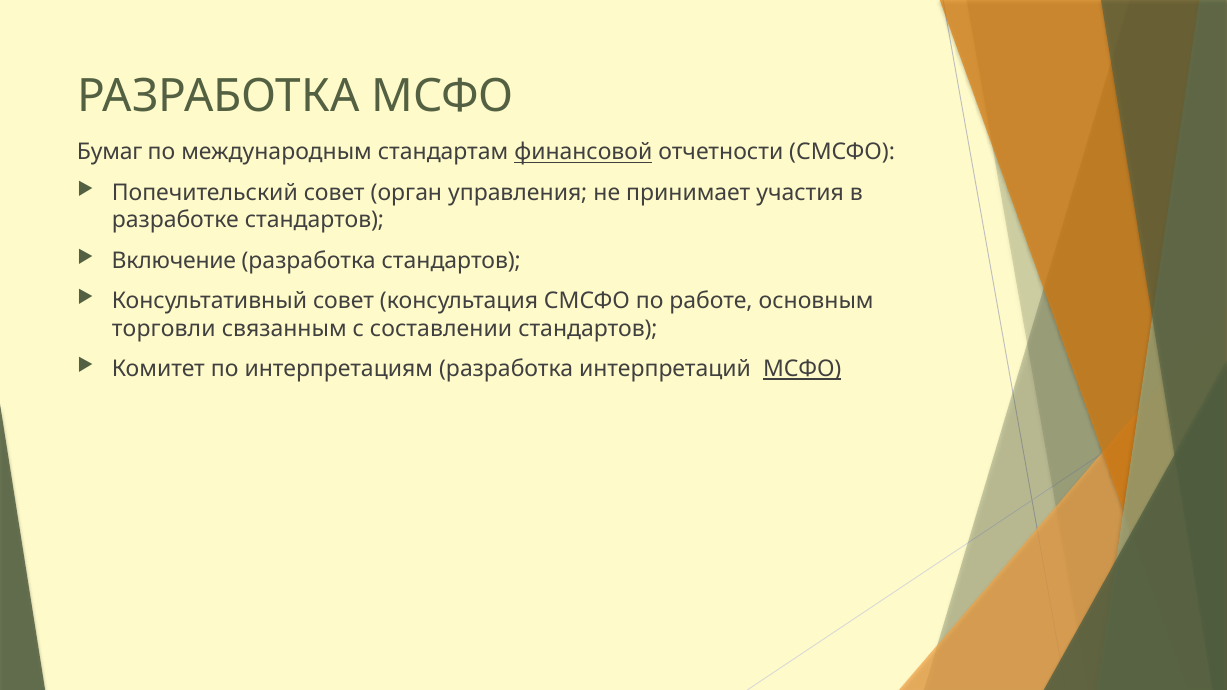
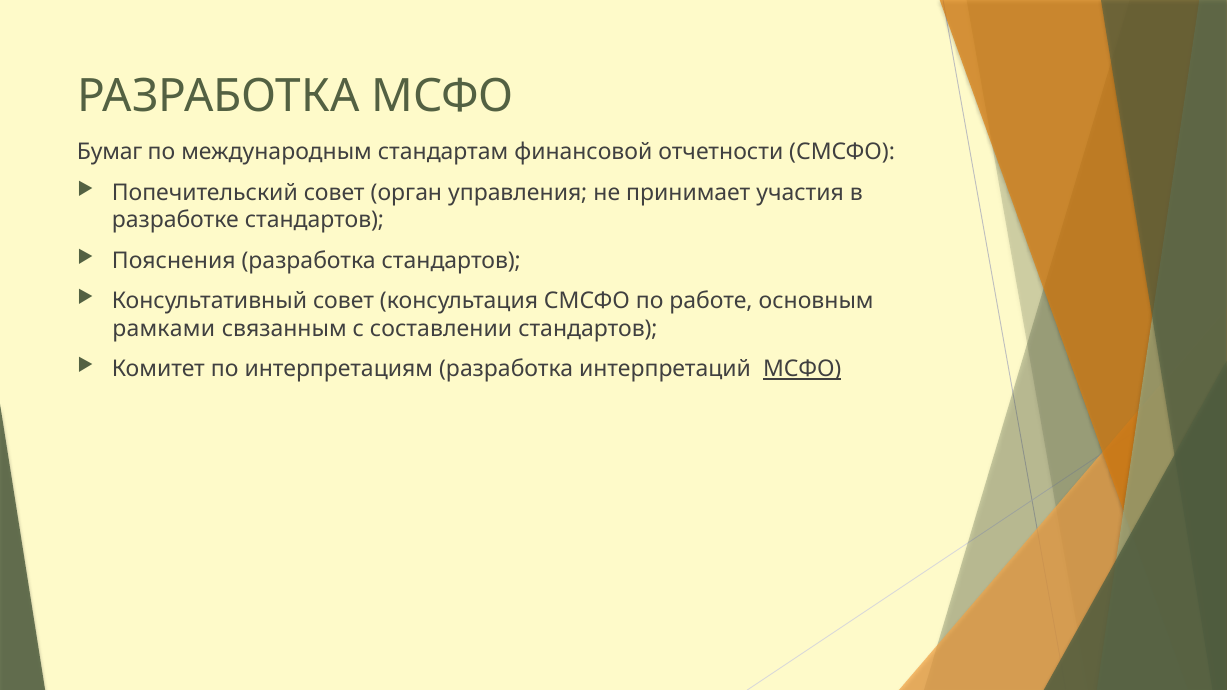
финансовой underline: present -> none (583, 152)
Включение: Включение -> Пояснения (174, 261)
торговли: торговли -> рамками (164, 329)
